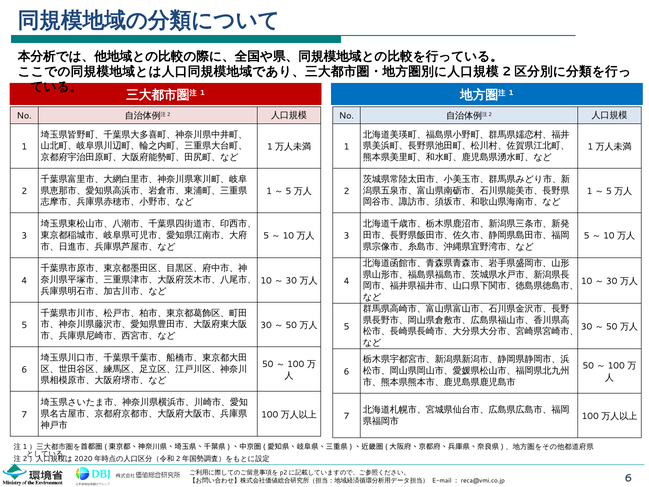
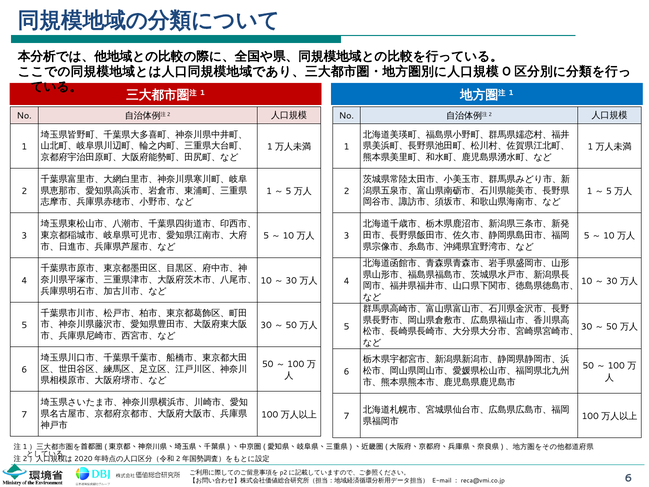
2: 2 -> 0 (507, 71)
